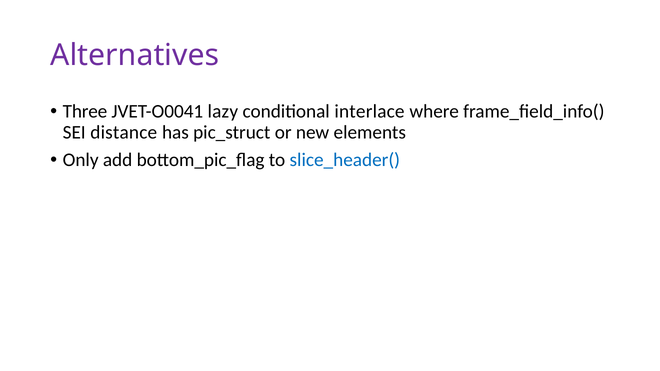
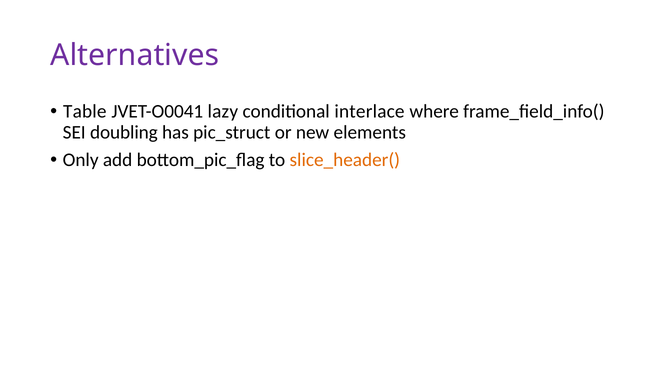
Three: Three -> Table (85, 112)
distance: distance -> doubling (124, 132)
slice_header( colour: blue -> orange (345, 160)
